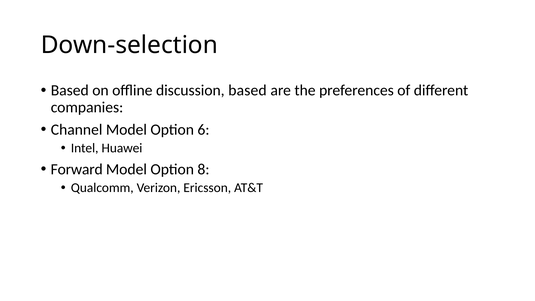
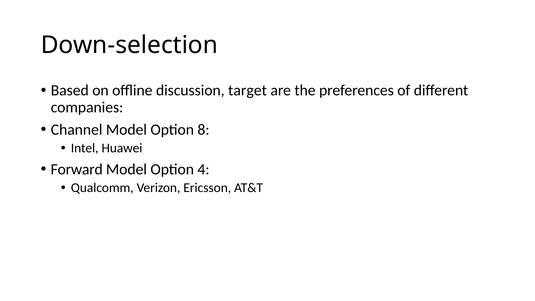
discussion based: based -> target (248, 90)
6: 6 -> 8 (204, 130)
8: 8 -> 4 (204, 169)
